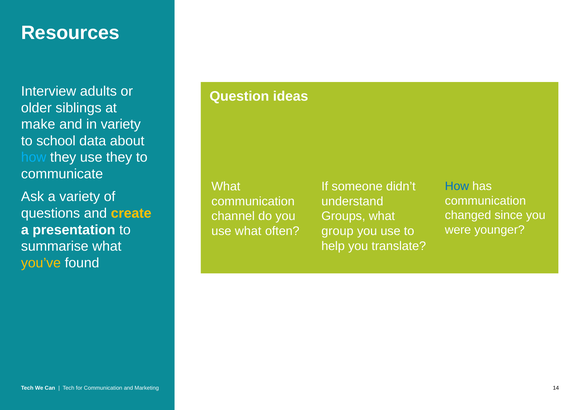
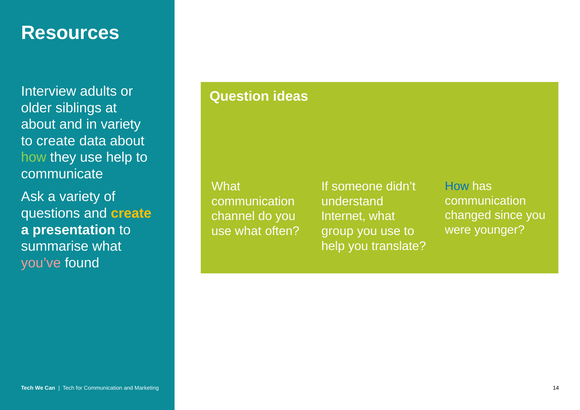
make: make -> about (38, 124)
to school: school -> create (56, 141)
how colour: light blue -> light green (34, 157)
use they: they -> help (119, 157)
Groups: Groups -> Internet (343, 216)
you’ve colour: yellow -> pink (41, 263)
